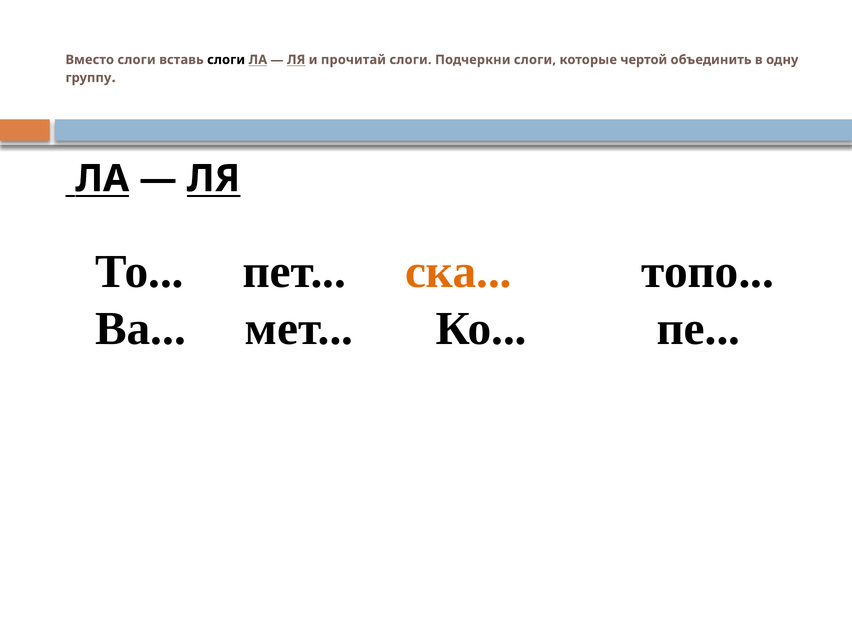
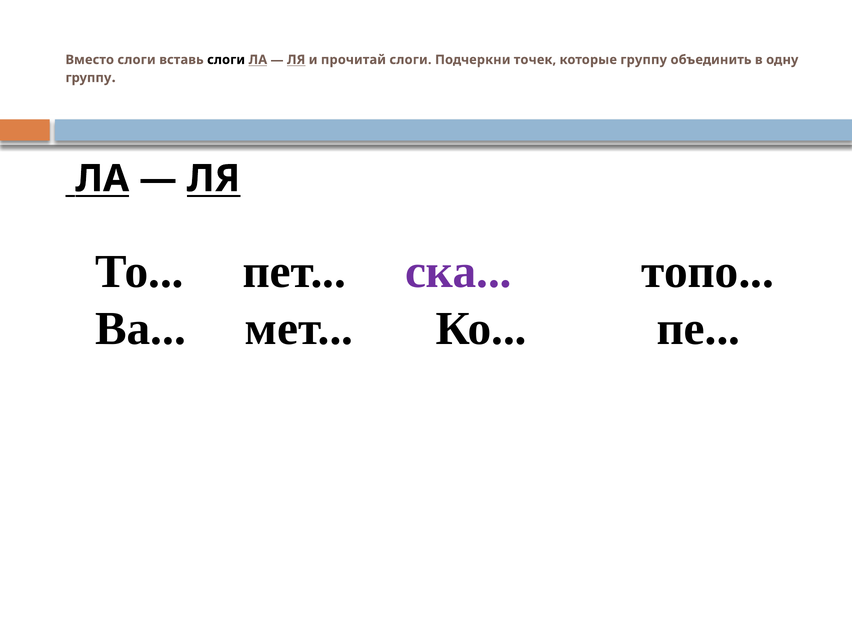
Подчеркни слоги: слоги -> точек (535, 60)
которые чертой: чертой -> группу (644, 60)
ска colour: orange -> purple (458, 272)
